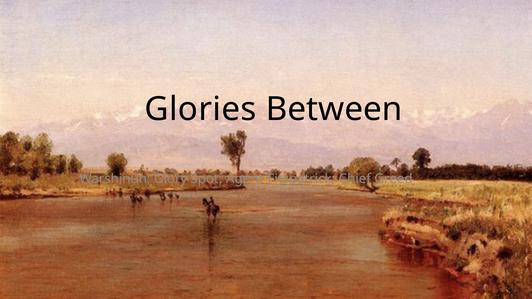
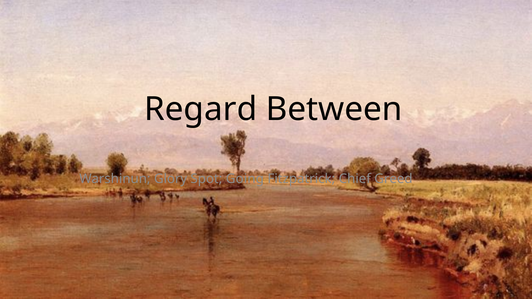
Glories: Glories -> Regard (201, 109)
Agent: Agent -> Going (245, 179)
